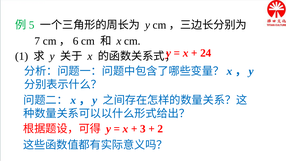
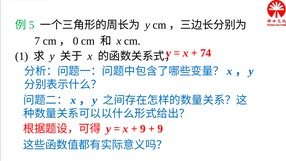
6: 6 -> 0 (76, 41)
24: 24 -> 74 (206, 53)
3: 3 -> 9 (143, 129)
2: 2 -> 9 (160, 129)
